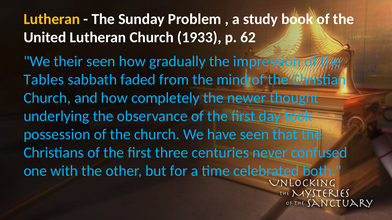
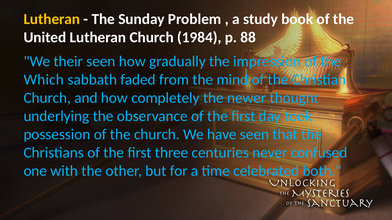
1933: 1933 -> 1984 (199, 37)
62: 62 -> 88 (248, 37)
Tables: Tables -> Which (44, 80)
